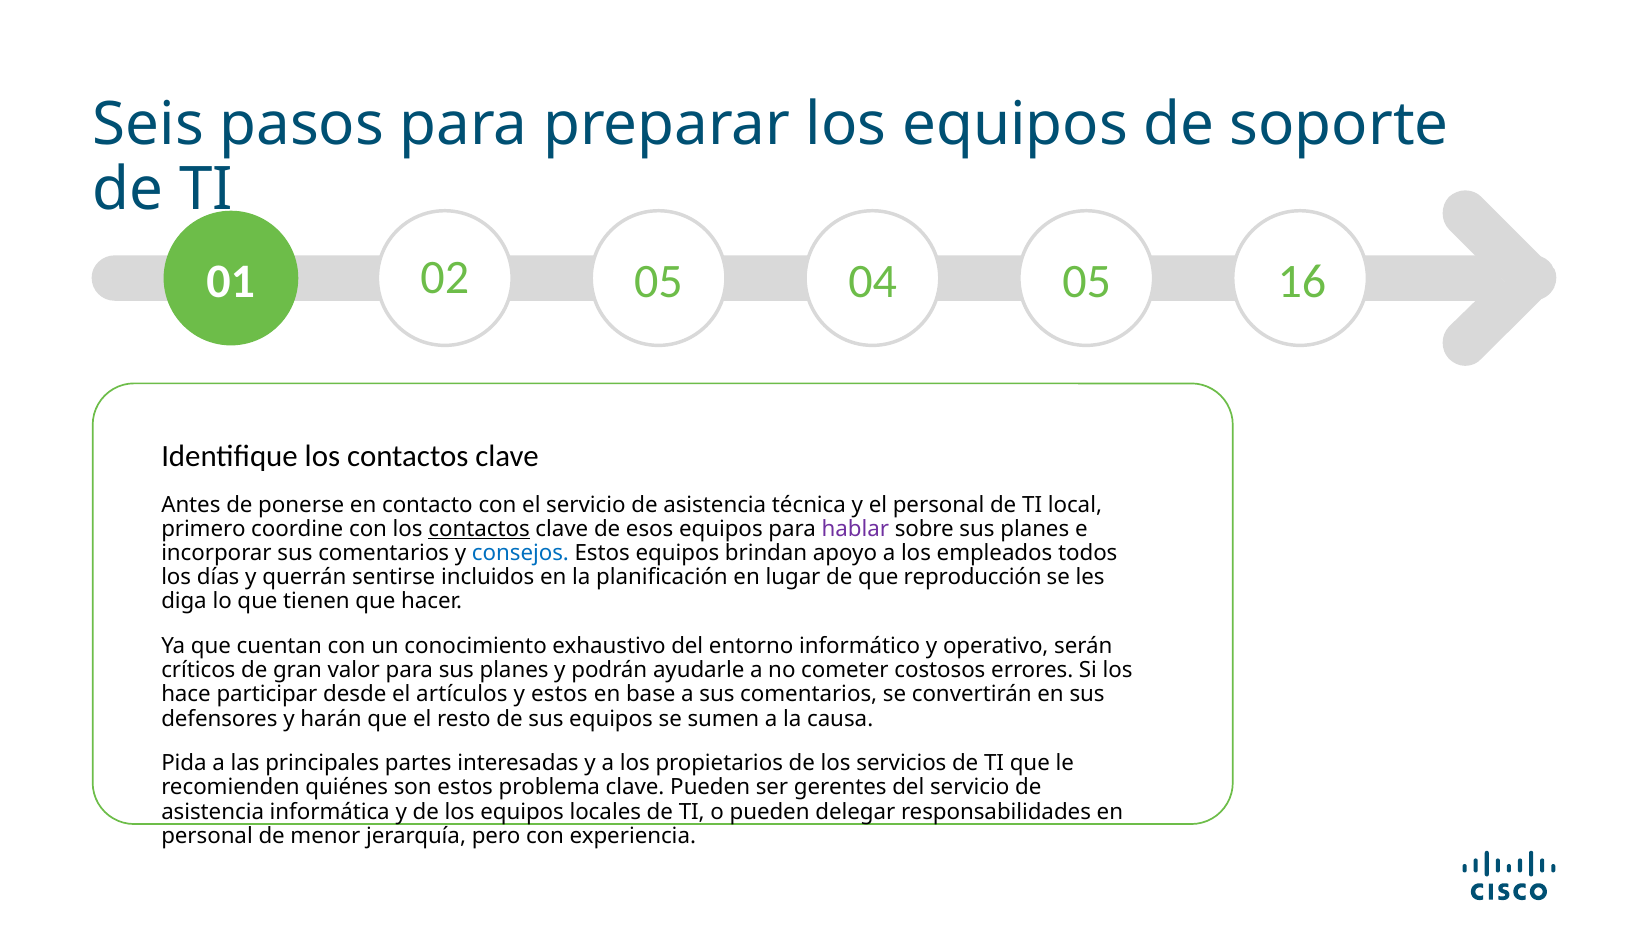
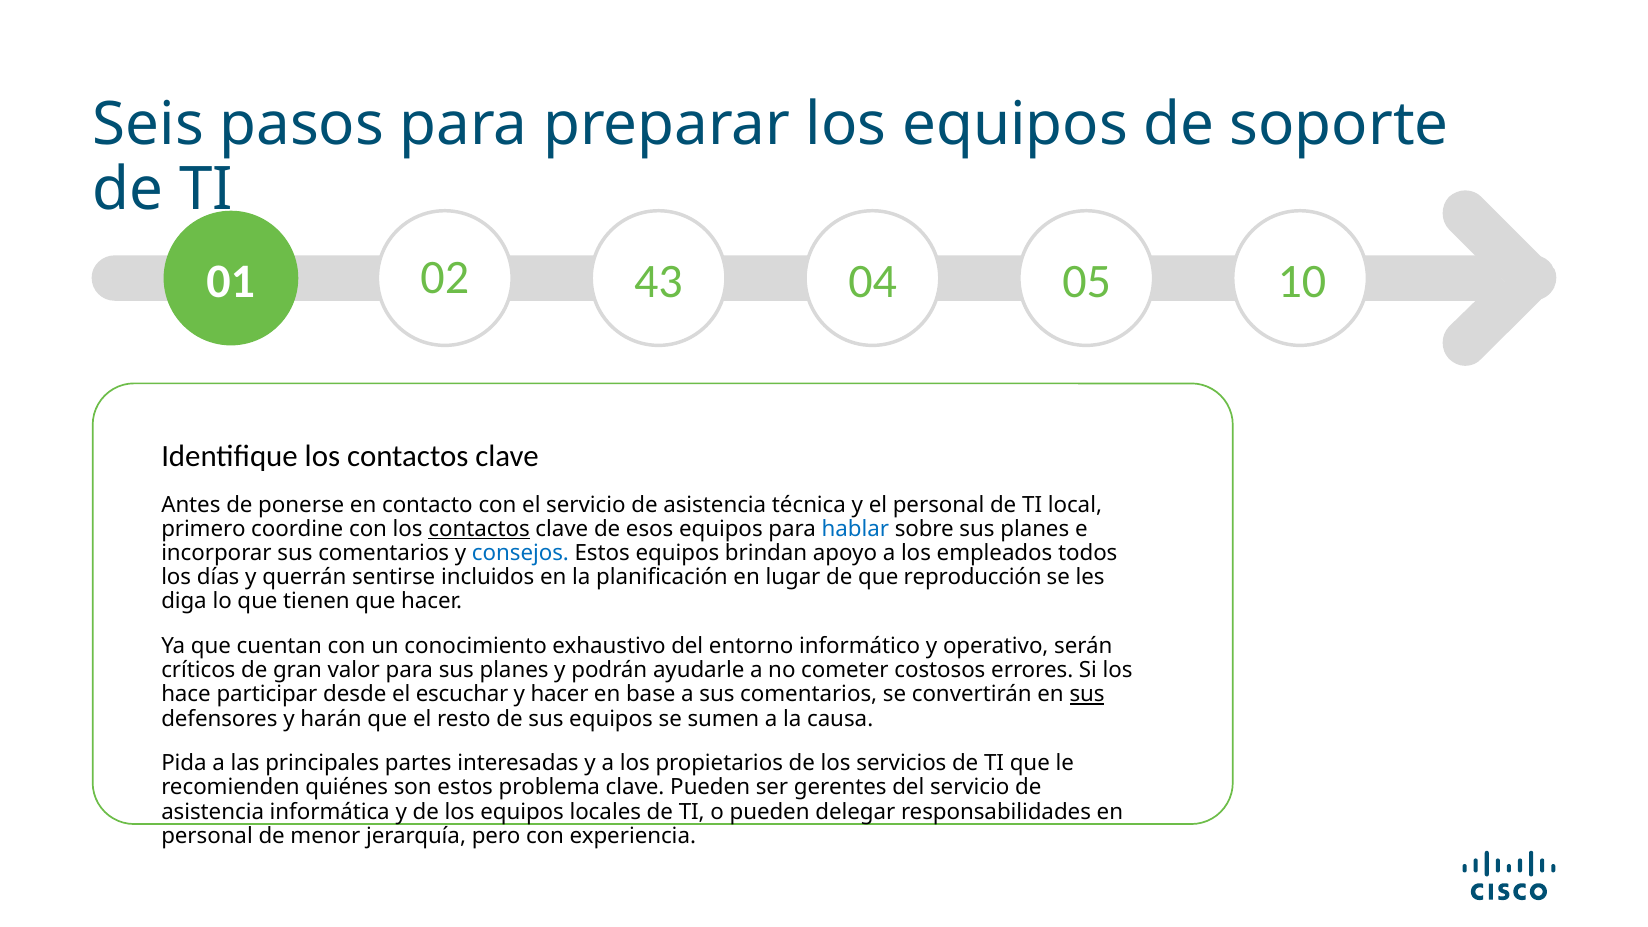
01 05: 05 -> 43 (658, 282)
16: 16 -> 10 (1302, 281)
hablar colour: purple -> blue (855, 529)
artículos: artículos -> escuchar (462, 695)
y estos: estos -> hacer (560, 695)
sus underline: none -> present (1087, 695)
